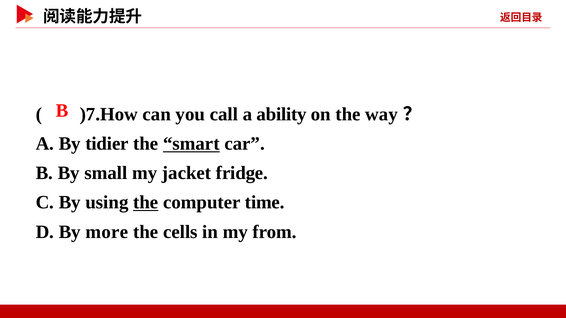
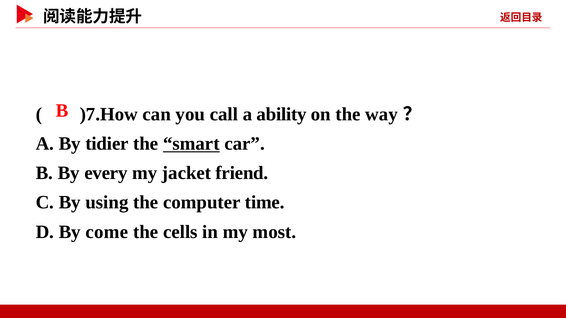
small: small -> every (106, 173)
fridge: fridge -> friend (242, 173)
the underline: present -> none (146, 203)
more: more -> come (107, 232)
from: from -> most (274, 232)
